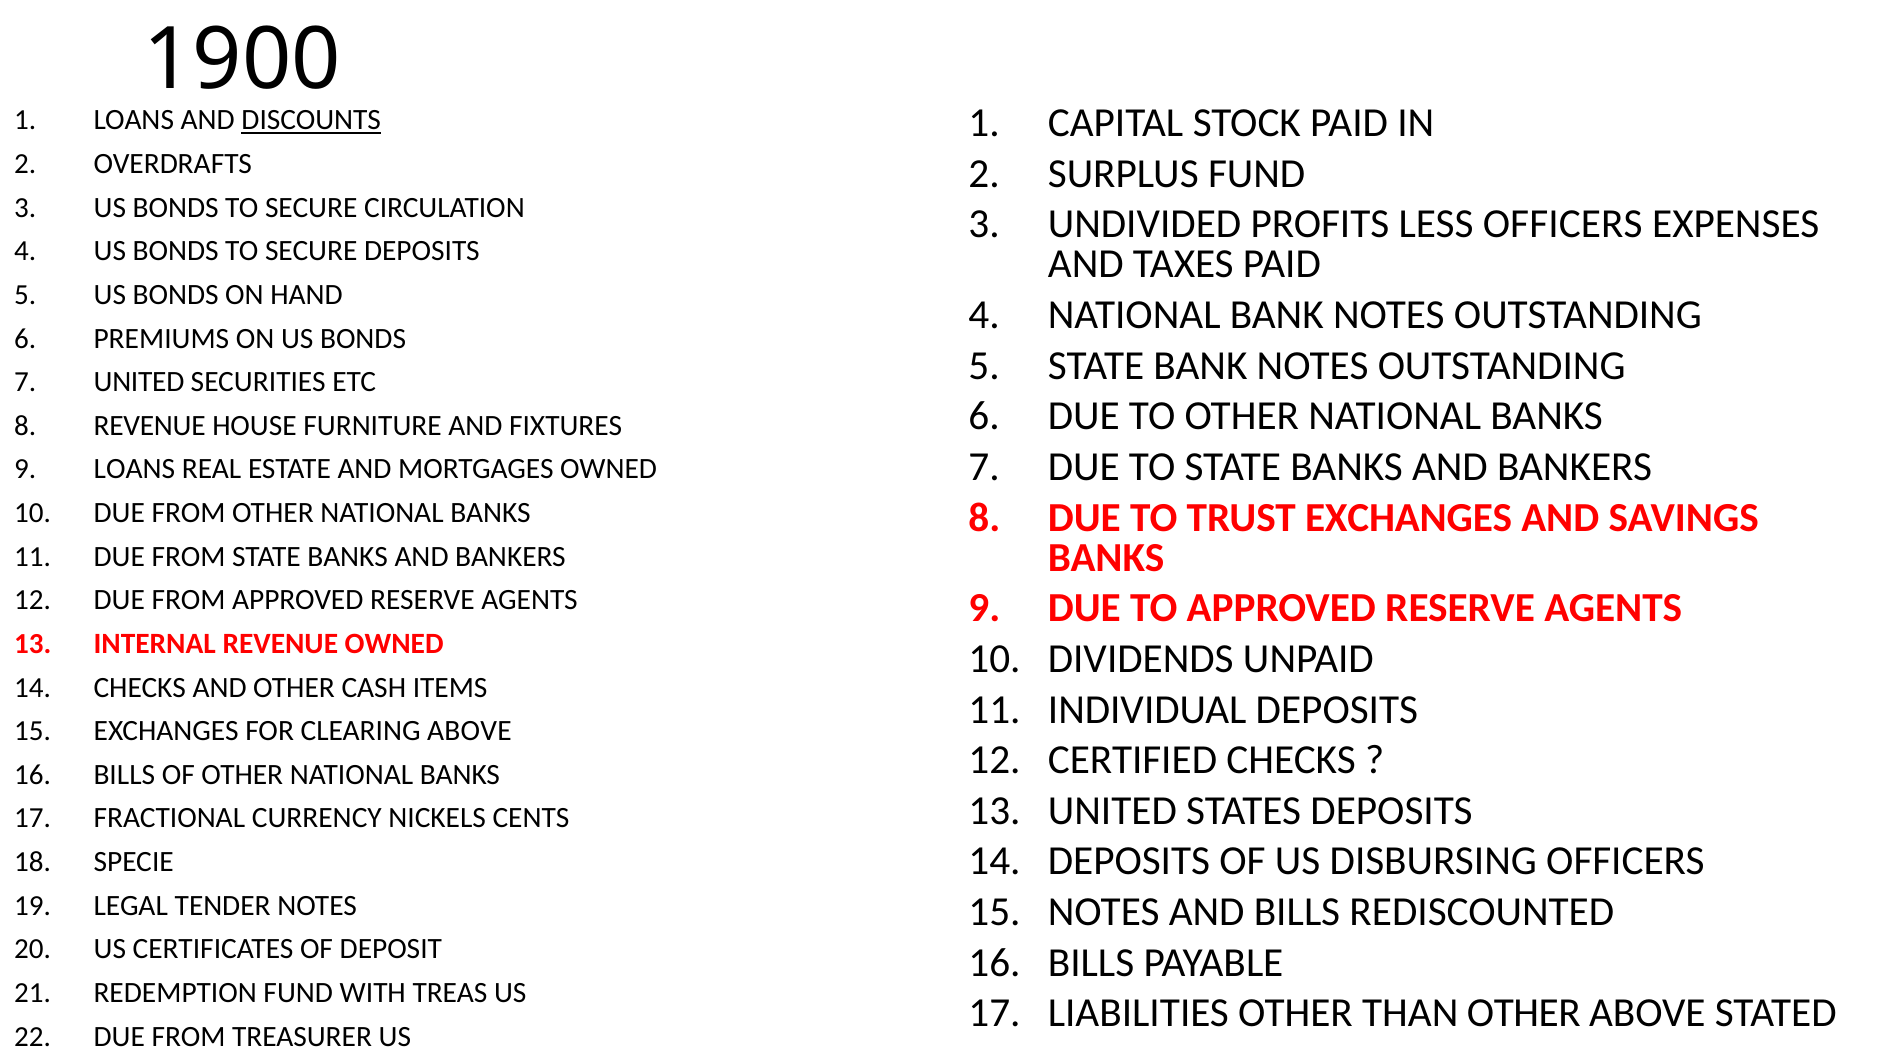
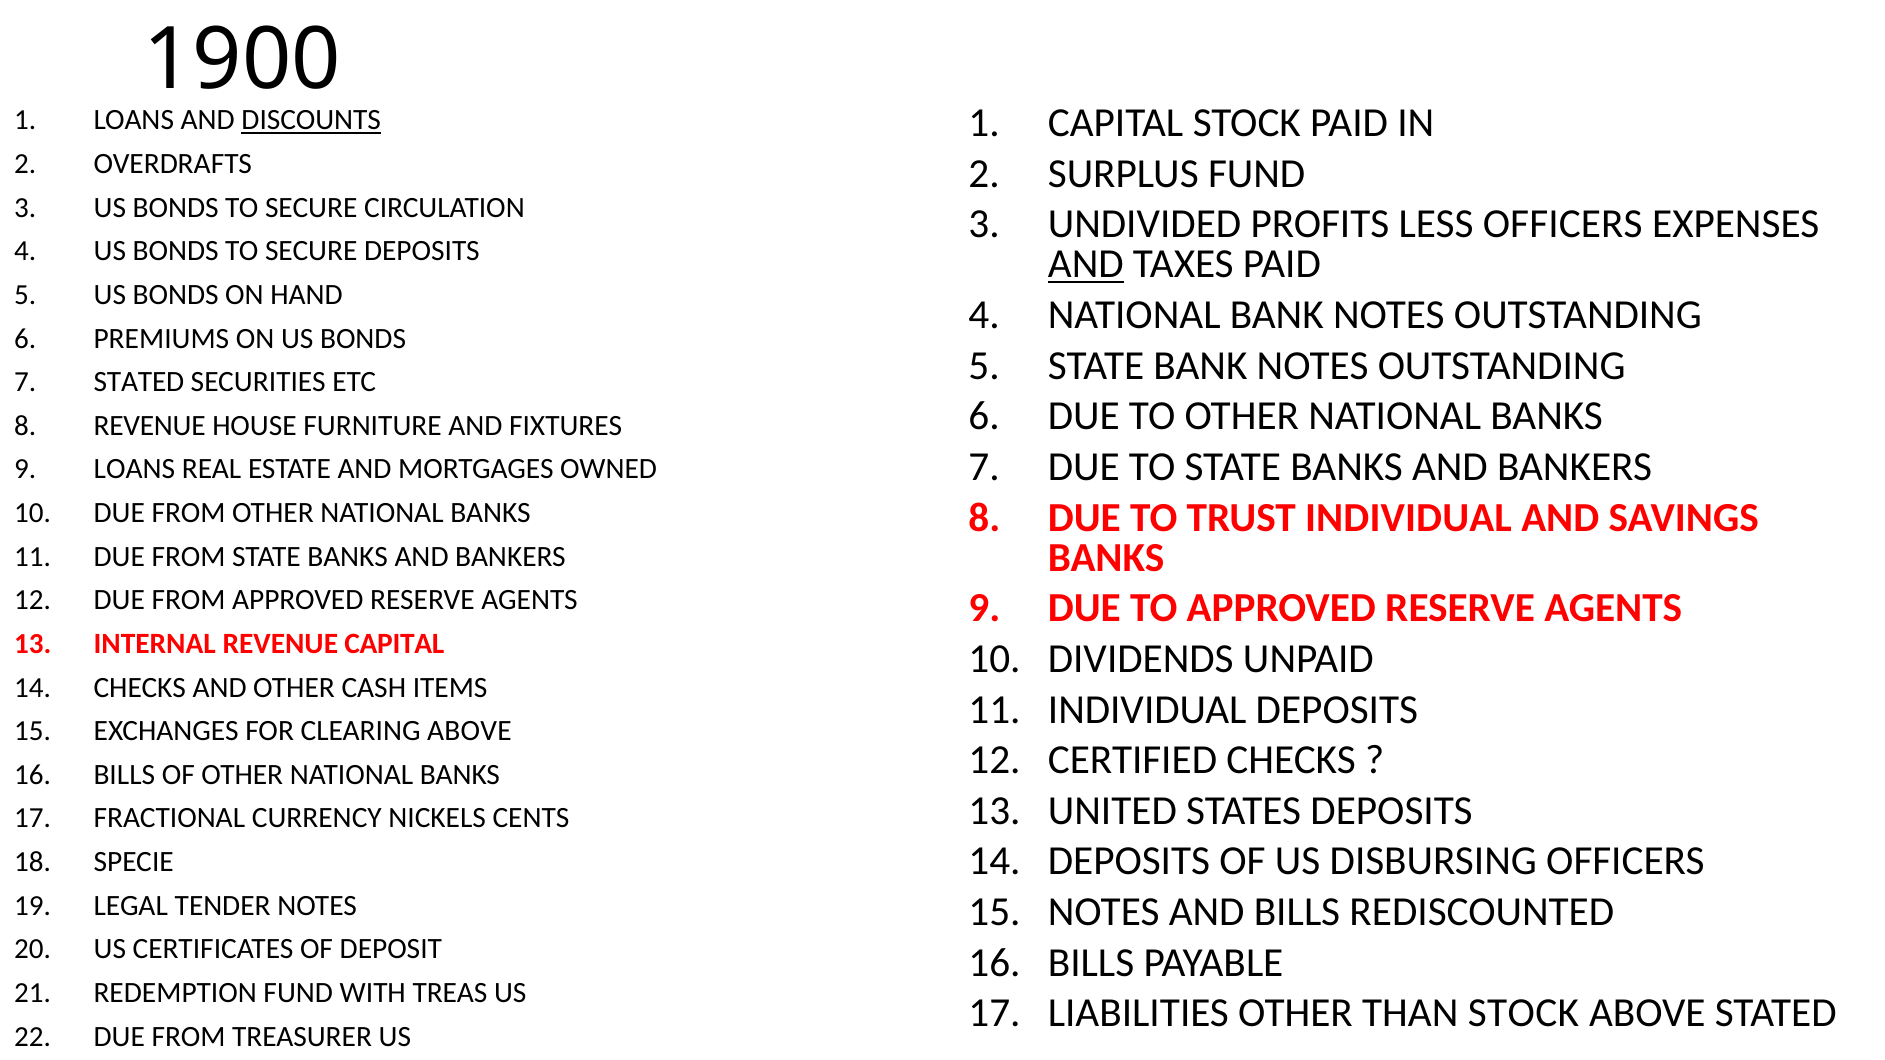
AND underline: none -> present (1086, 264)
UNITED: UNITED -> STATED (139, 382)
TRUST EXCHANGES: EXCHANGES -> INDIVIDUAL (1408, 518)
REVENUE OWNED: OWNED -> CAPITAL (394, 644)
THAN OTHER: OTHER -> STOCK (1523, 1014)
